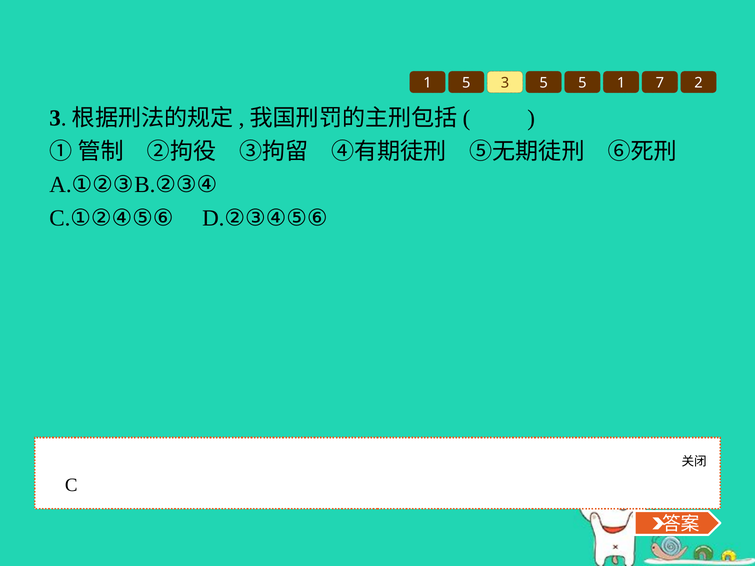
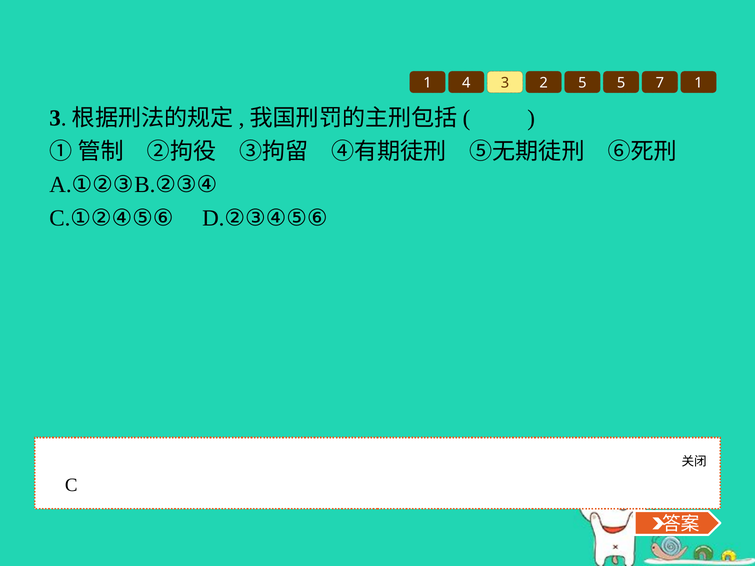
1 5: 5 -> 4 (466, 83)
3 5: 5 -> 2 (544, 83)
5 1: 1 -> 5 (621, 83)
7 2: 2 -> 1 (699, 83)
